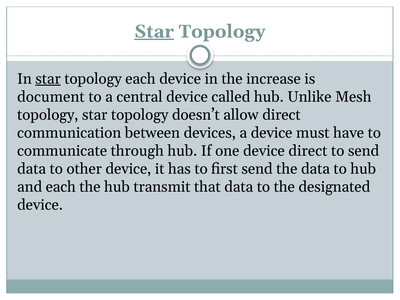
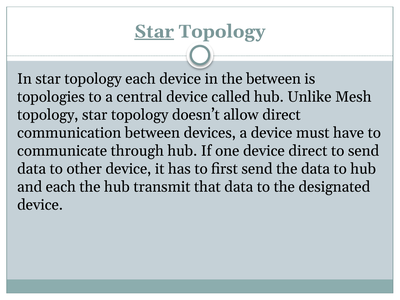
star underline: present -> none (48, 79)
the increase: increase -> between (274, 79)
document: document -> topologies (51, 97)
